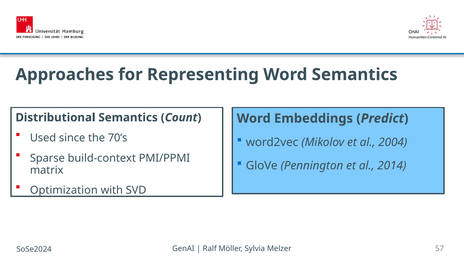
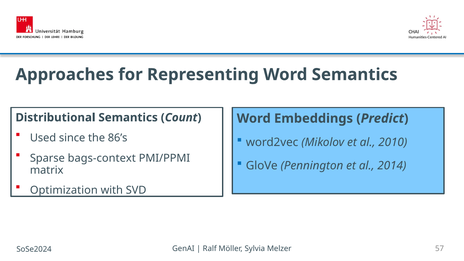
70’s: 70’s -> 86’s (118, 138)
2004: 2004 -> 2010 (393, 142)
build-context: build-context -> bags-context (102, 158)
